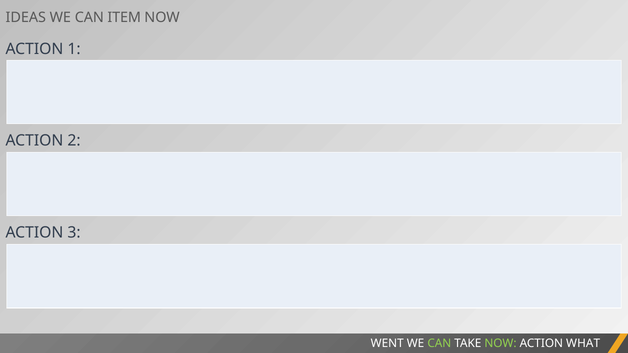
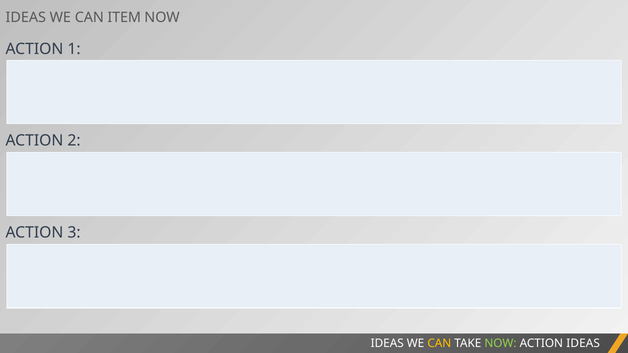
WENT: WENT -> IDEAS (387, 344)
CAN colour: light green -> yellow (439, 344)
ACTION WHAT: WHAT -> IDEAS (583, 344)
